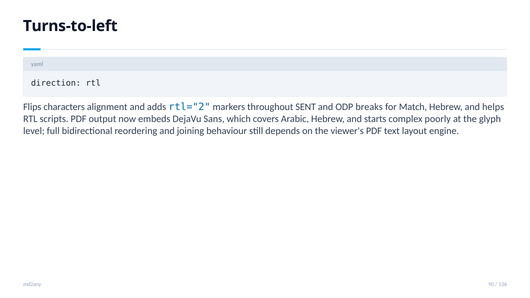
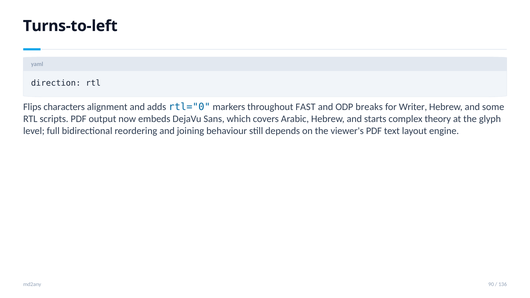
rtl="2: rtl="2 -> rtl="0 (189, 107)
SENT: SENT -> FAST (306, 107)
Match: Match -> Writer (413, 107)
helps: helps -> some (493, 107)
poorly: poorly -> theory (438, 119)
